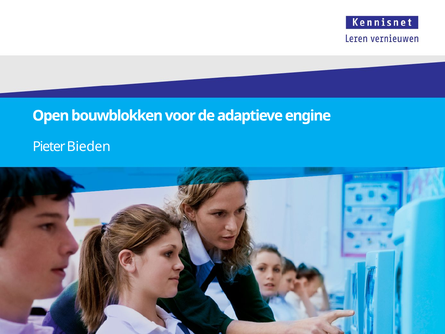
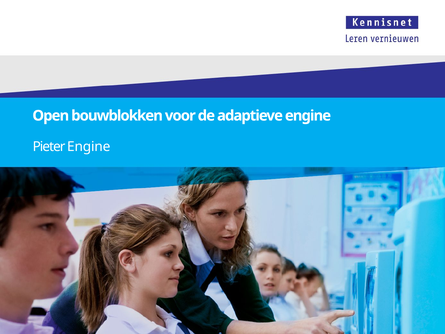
Pieter Bieden: Bieden -> Engine (89, 147)
